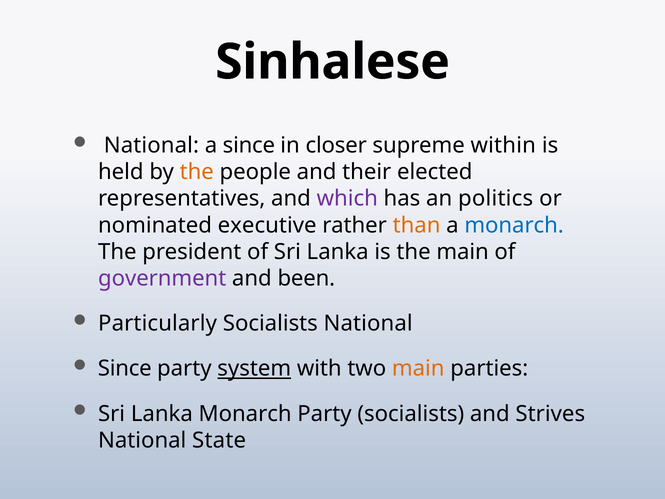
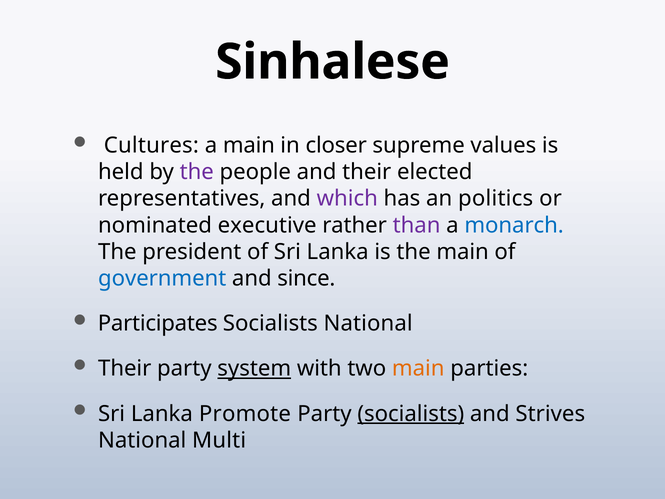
National: National -> Cultures (151, 145)
a since: since -> main (249, 145)
within: within -> values (503, 145)
the colour: orange -> purple (197, 172)
than colour: orange -> purple (417, 225)
government colour: purple -> blue (162, 278)
been: been -> since (306, 278)
Particularly: Particularly -> Participates (158, 323)
Since: Since -> Their (125, 368)
Lanka Monarch: Monarch -> Promote (245, 414)
socialists underline: none -> present (411, 414)
State: State -> Multi (219, 440)
